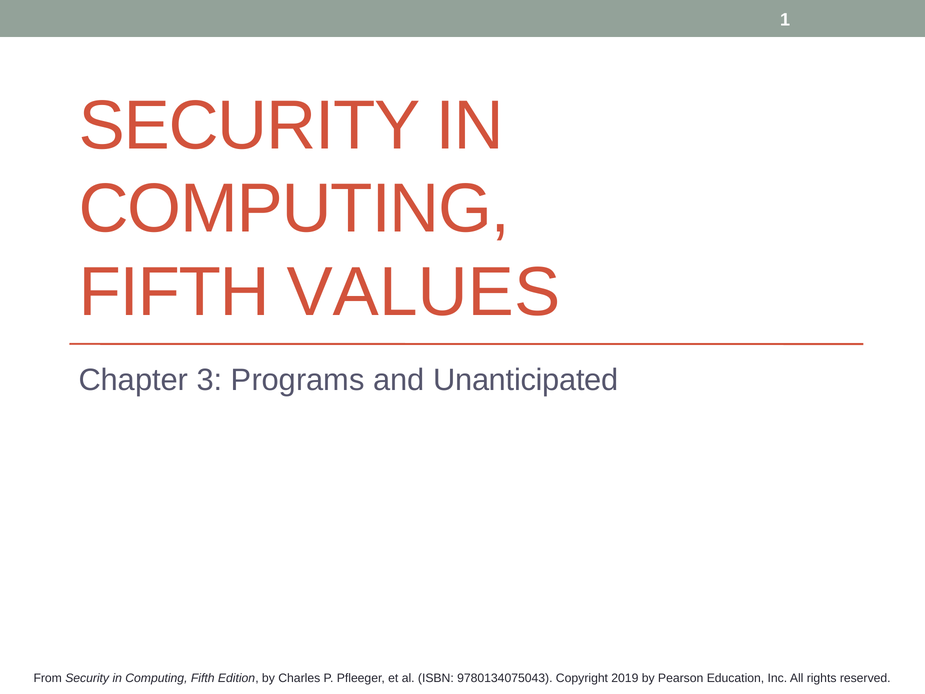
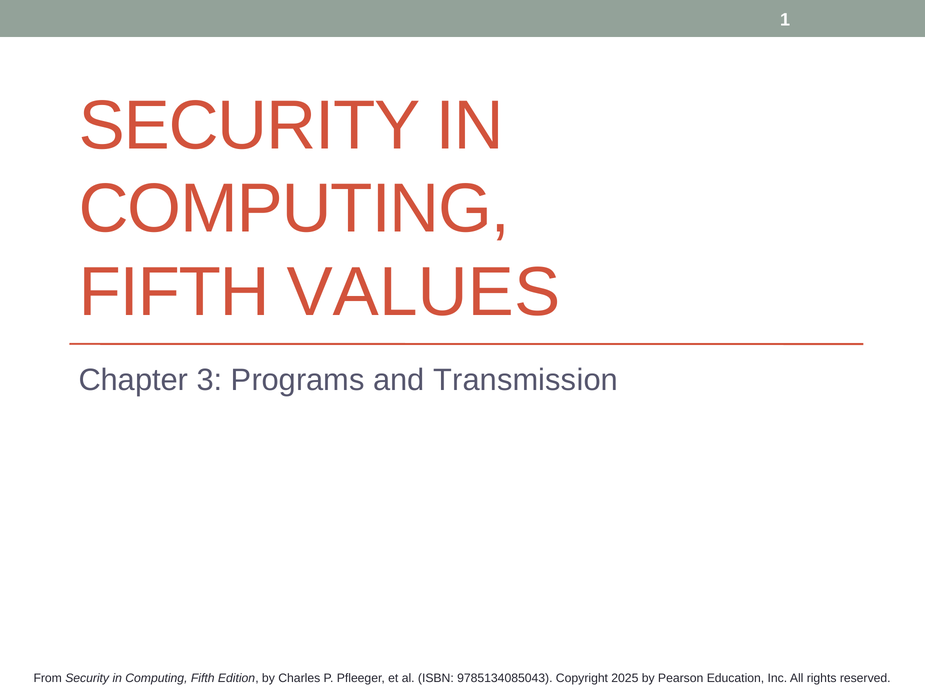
Unanticipated: Unanticipated -> Transmission (526, 380)
9780134075043: 9780134075043 -> 9785134085043 (505, 678)
2019: 2019 -> 2025 (625, 678)
